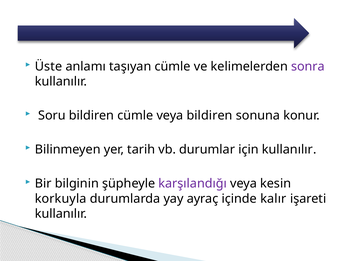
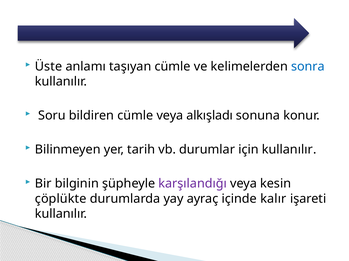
sonra colour: purple -> blue (308, 67)
veya bildiren: bildiren -> alkışladı (210, 116)
korkuyla: korkuyla -> çöplükte (61, 199)
